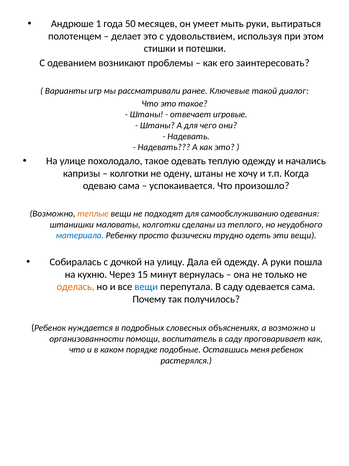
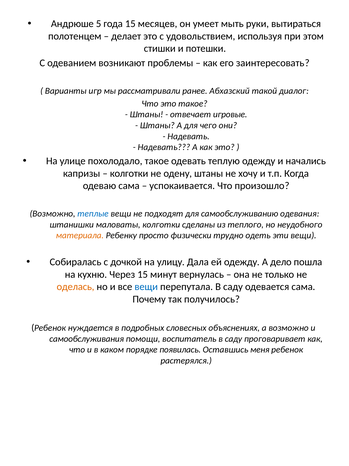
1: 1 -> 5 (99, 24)
года 50: 50 -> 15 (130, 24)
Ключевые: Ключевые -> Абхазский (230, 91)
теплые colour: orange -> blue (93, 213)
материала colour: blue -> orange (80, 235)
А руки: руки -> дело (281, 262)
организованности: организованности -> самообслуживания (87, 338)
подобные: подобные -> появилась (180, 349)
